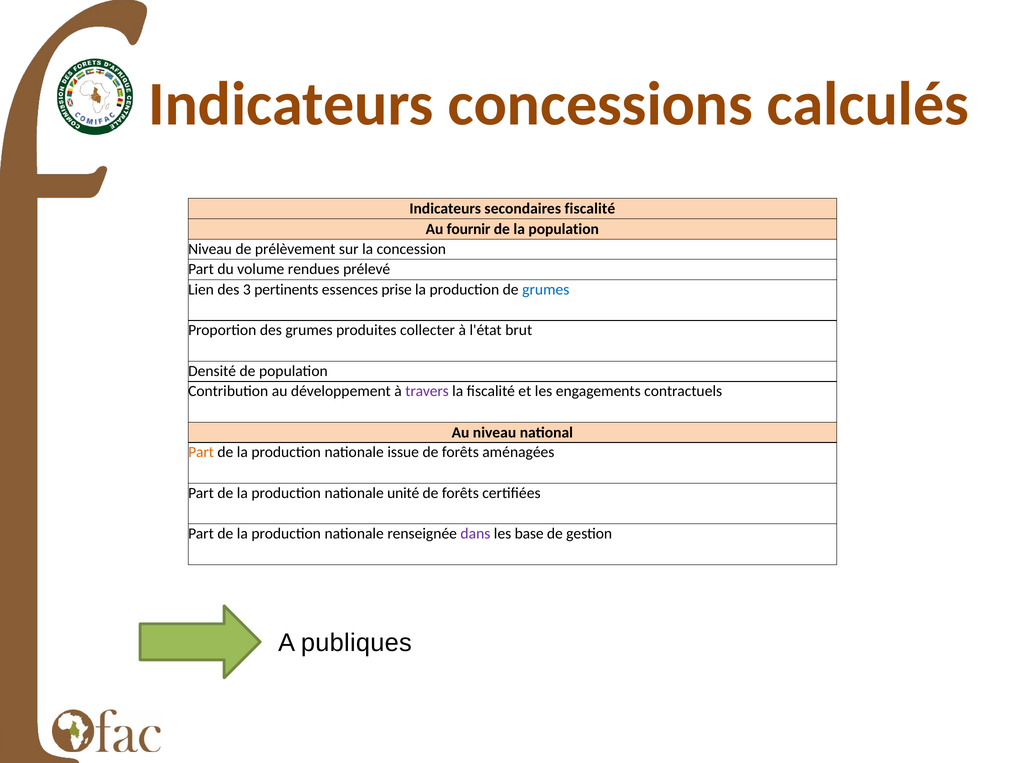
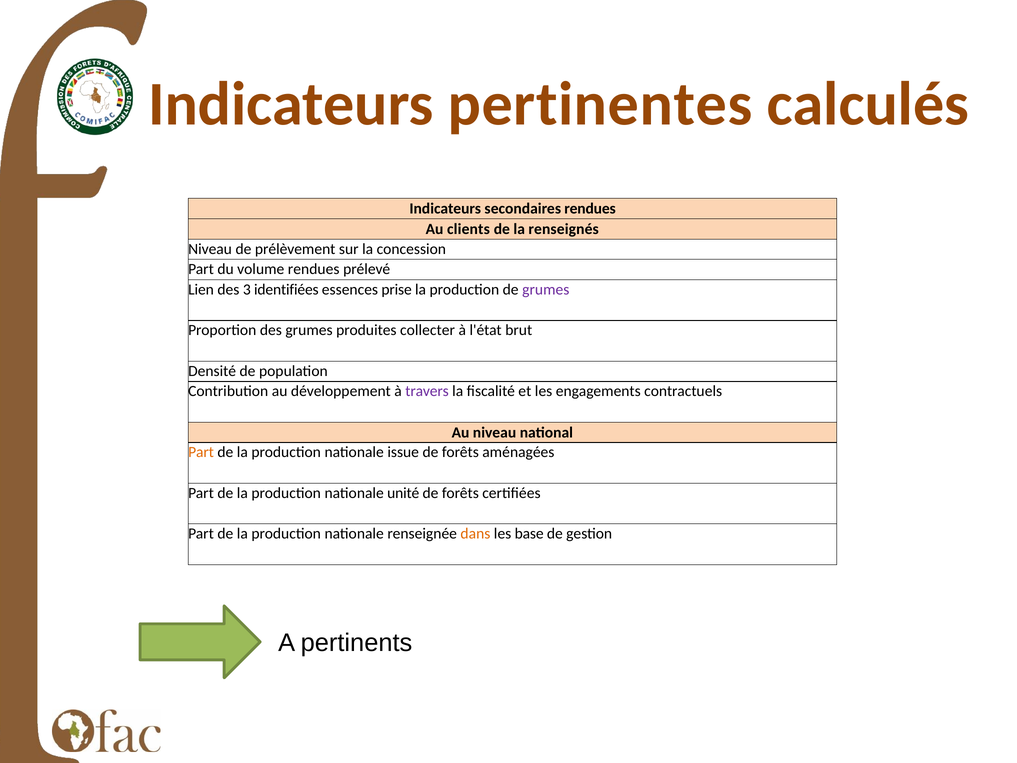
concessions: concessions -> pertinentes (600, 104)
secondaires fiscalité: fiscalité -> rendues (590, 209)
fournir: fournir -> clients (468, 229)
la population: population -> renseignés (564, 229)
pertinents: pertinents -> identifiées (286, 289)
grumes colour: blue -> purple (546, 289)
dans colour: purple -> orange (475, 534)
publiques: publiques -> pertinents (356, 643)
